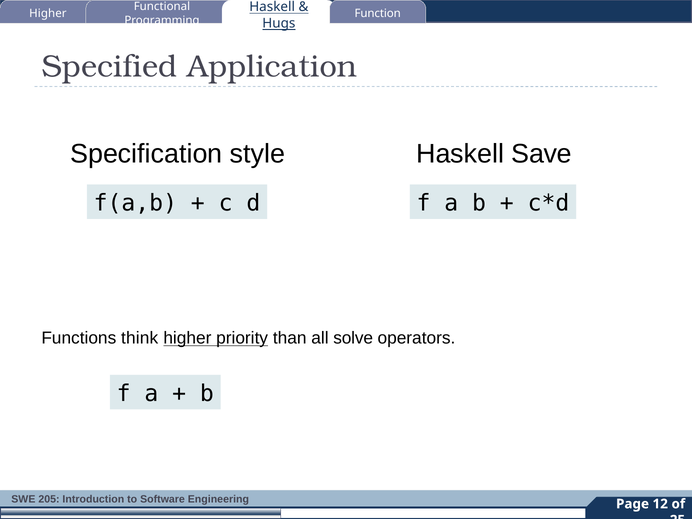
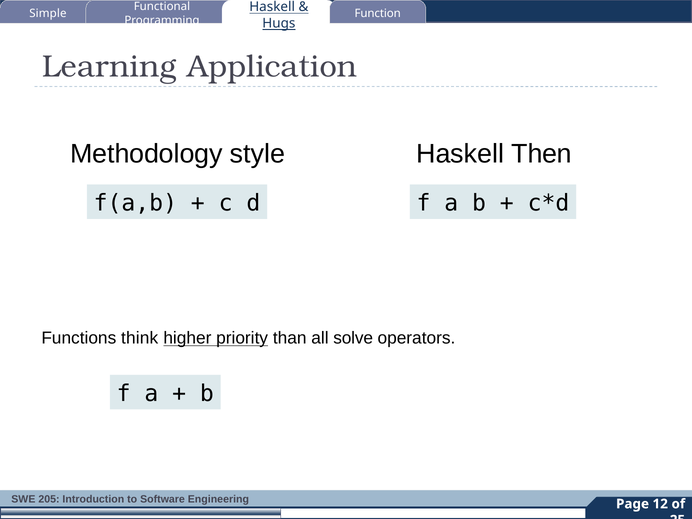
Higher: Higher -> Simple (48, 14)
Specified: Specified -> Learning (109, 67)
Specification: Specification -> Methodology (146, 154)
Save: Save -> Then (542, 154)
